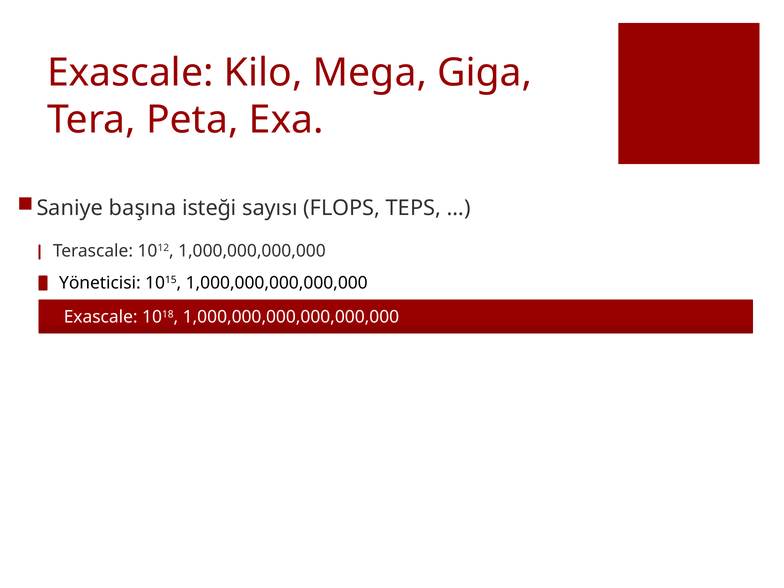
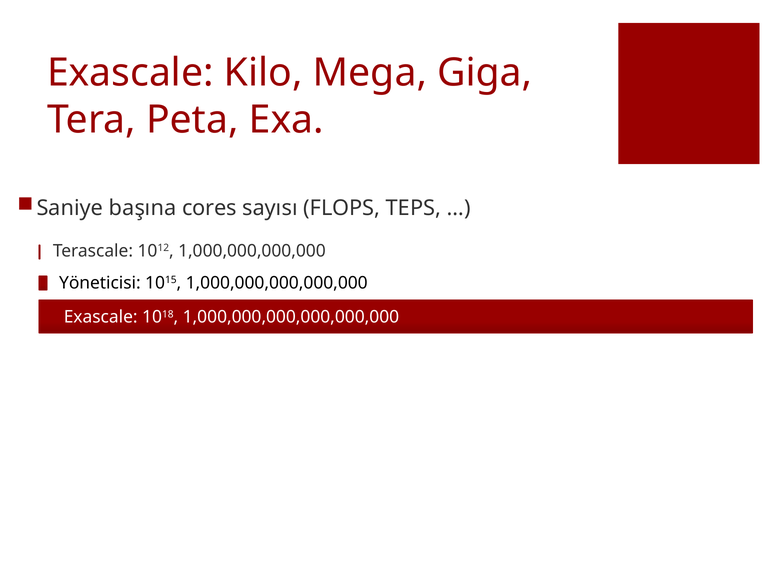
isteği: isteği -> cores (209, 208)
